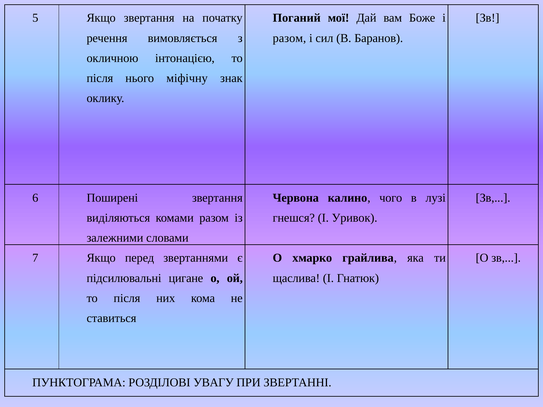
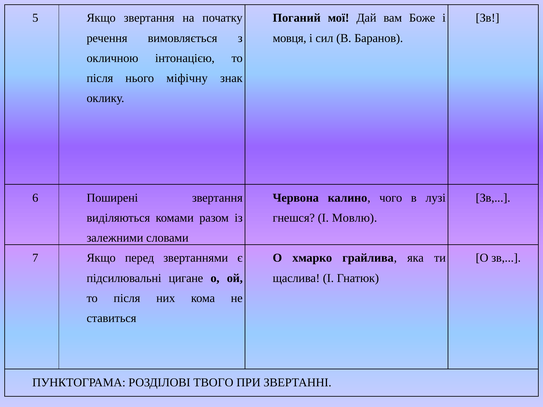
разом: разом -> мовця (290, 38)
Уривок: Уривок -> Мовлю (355, 218)
УВАГУ: УВАГУ -> ТВОГО (213, 383)
